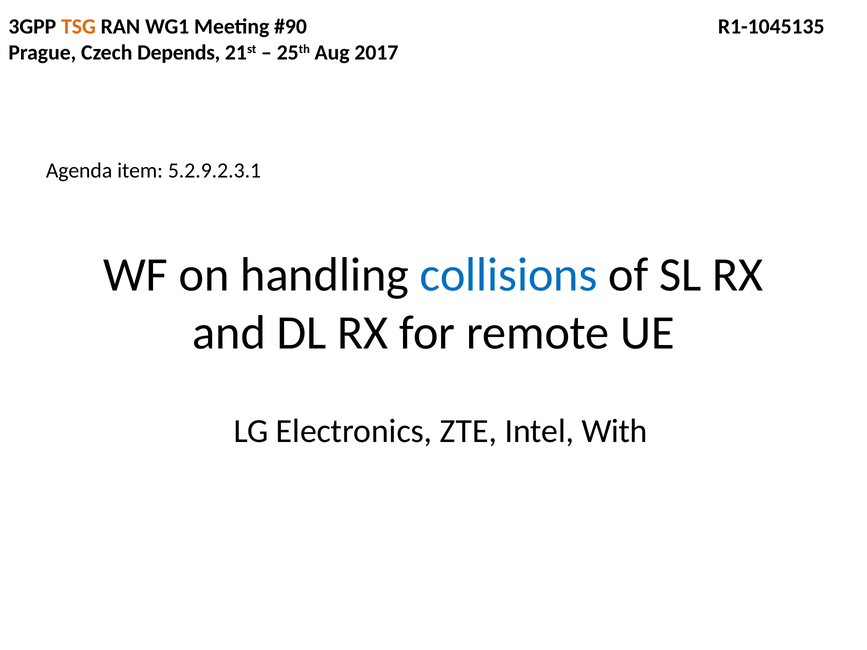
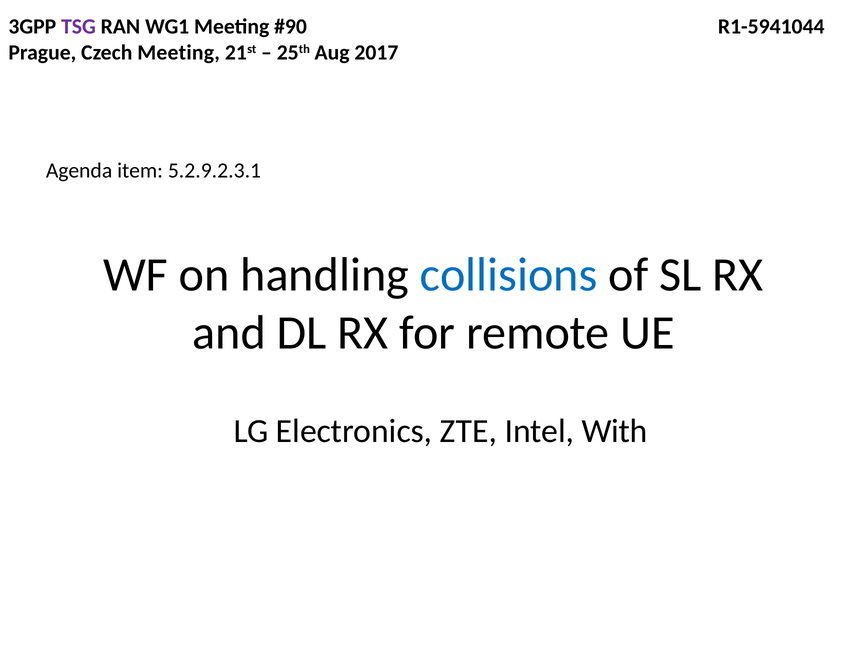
TSG colour: orange -> purple (79, 27)
R1-1045135: R1-1045135 -> R1-5941044 (771, 27)
Czech Depends: Depends -> Meeting (179, 53)
